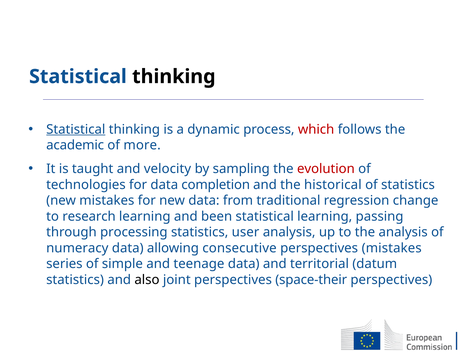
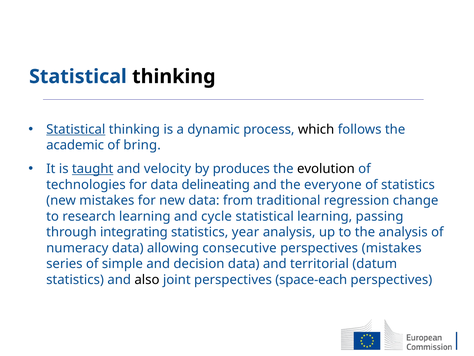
which colour: red -> black (316, 129)
more: more -> bring (142, 145)
taught underline: none -> present (93, 169)
sampling: sampling -> produces (241, 169)
evolution colour: red -> black (326, 169)
completion: completion -> delineating (216, 185)
historical: historical -> everyone (333, 185)
been: been -> cycle (217, 216)
processing: processing -> integrating (134, 232)
user: user -> year (246, 232)
teenage: teenage -> decision (199, 264)
space-their: space-their -> space-each (311, 279)
